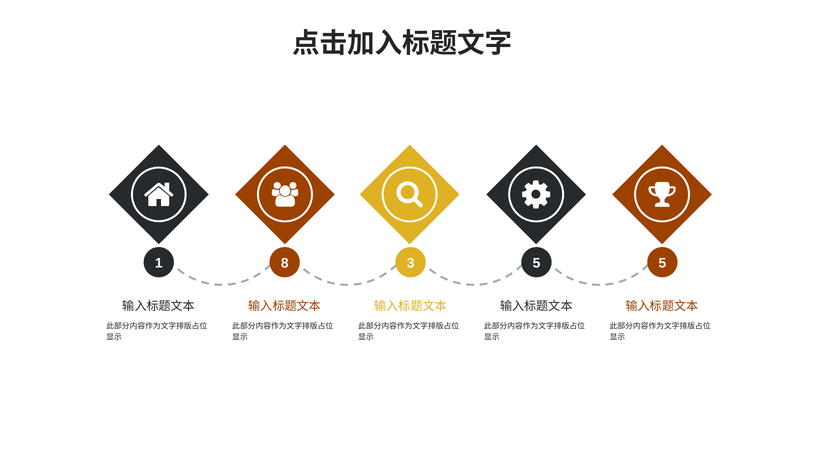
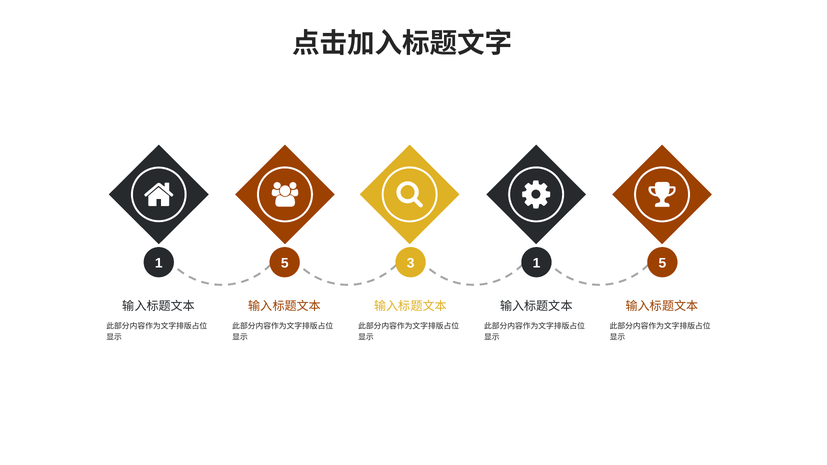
8: 8 -> 5 (285, 263)
3 5: 5 -> 1 (537, 263)
